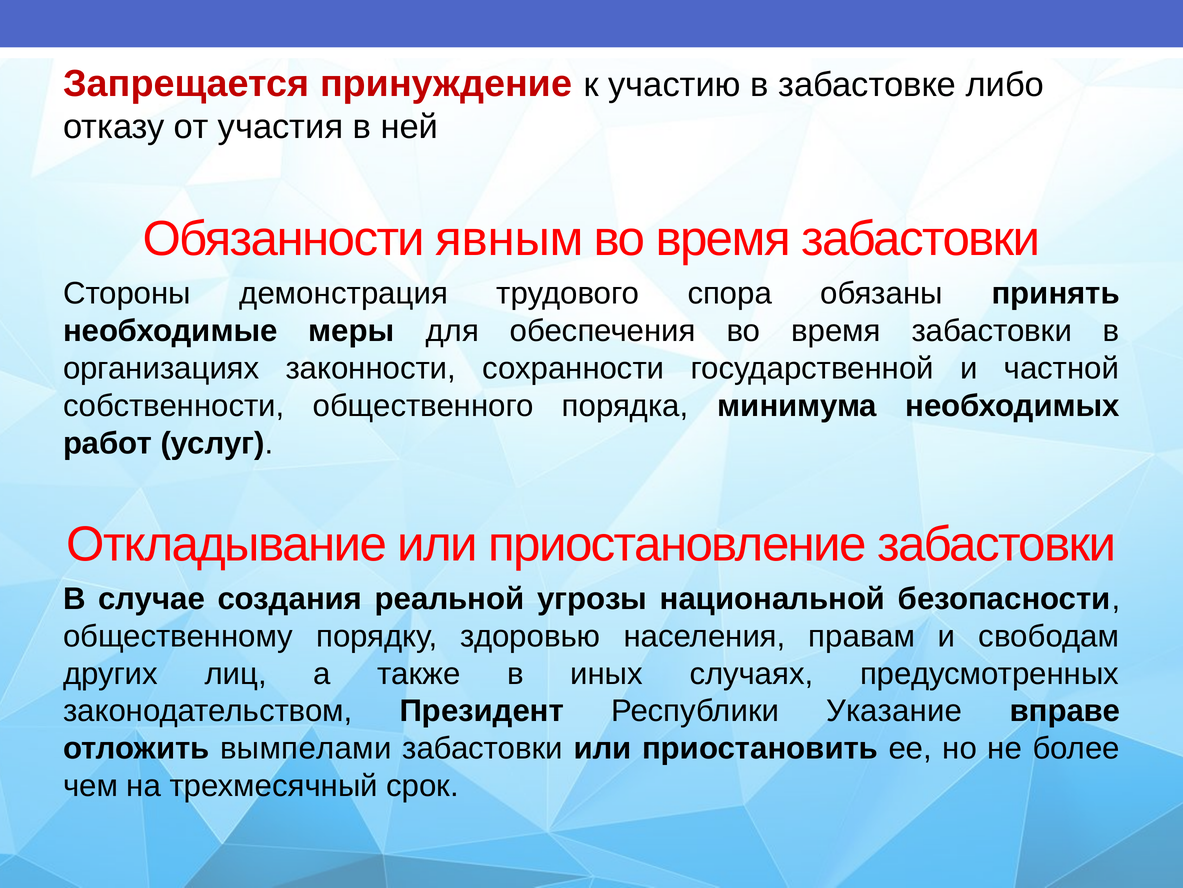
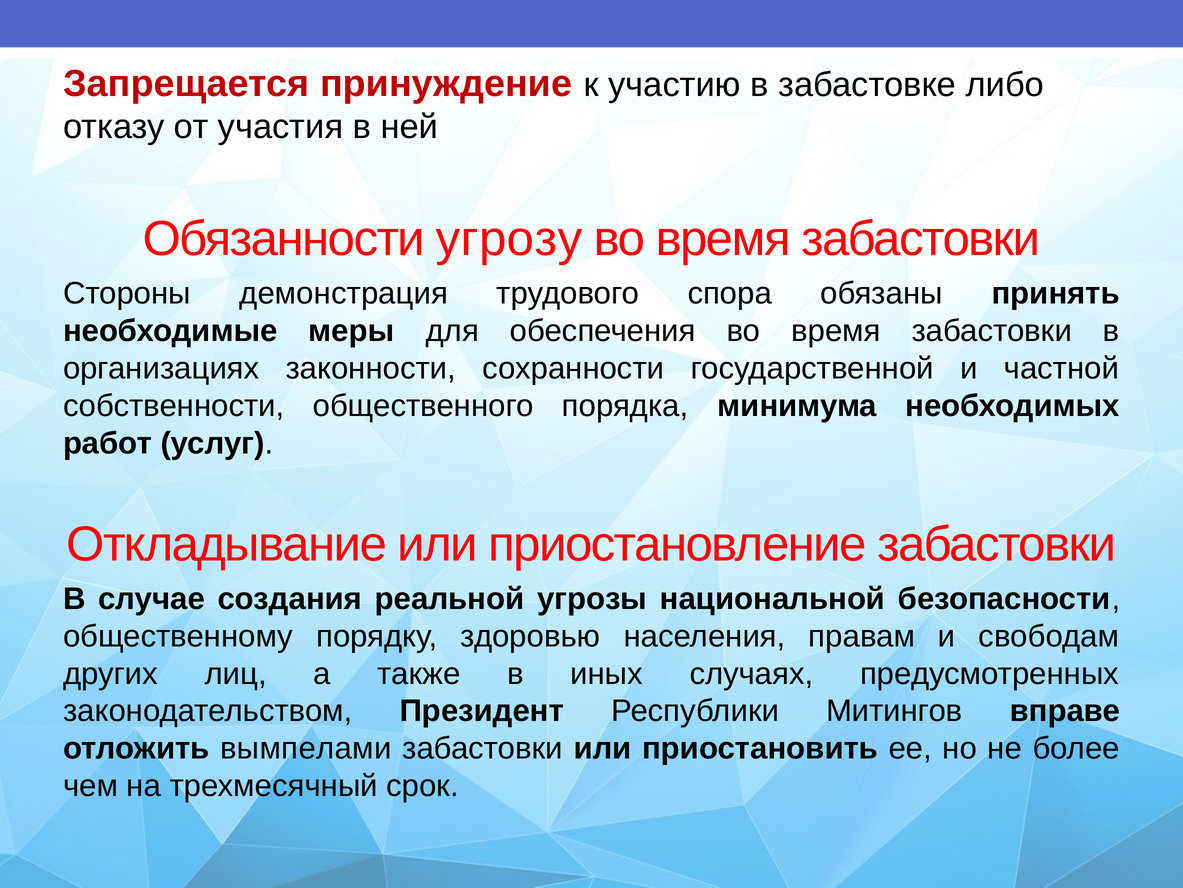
явным: явным -> угрозу (509, 239)
Указание: Указание -> Митингов (894, 711)
